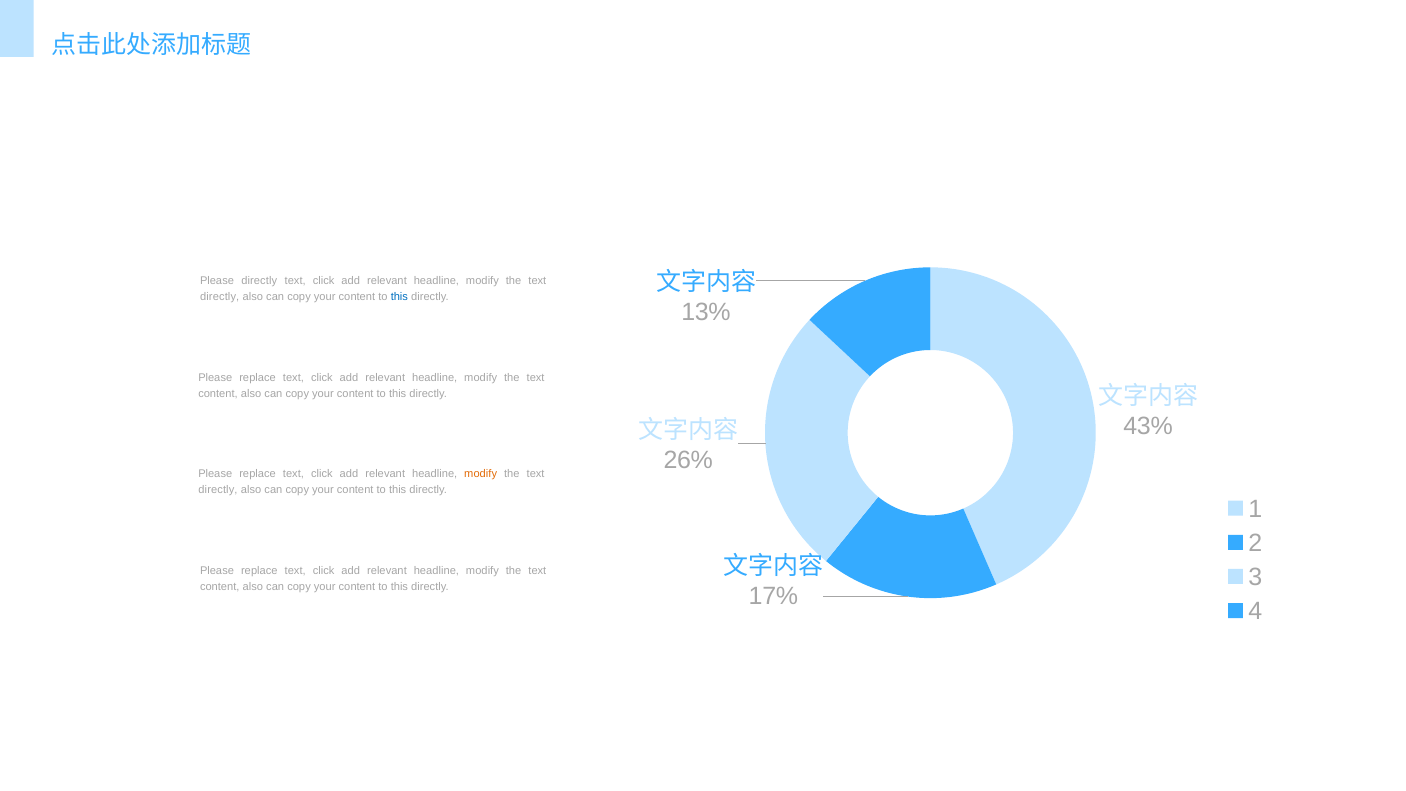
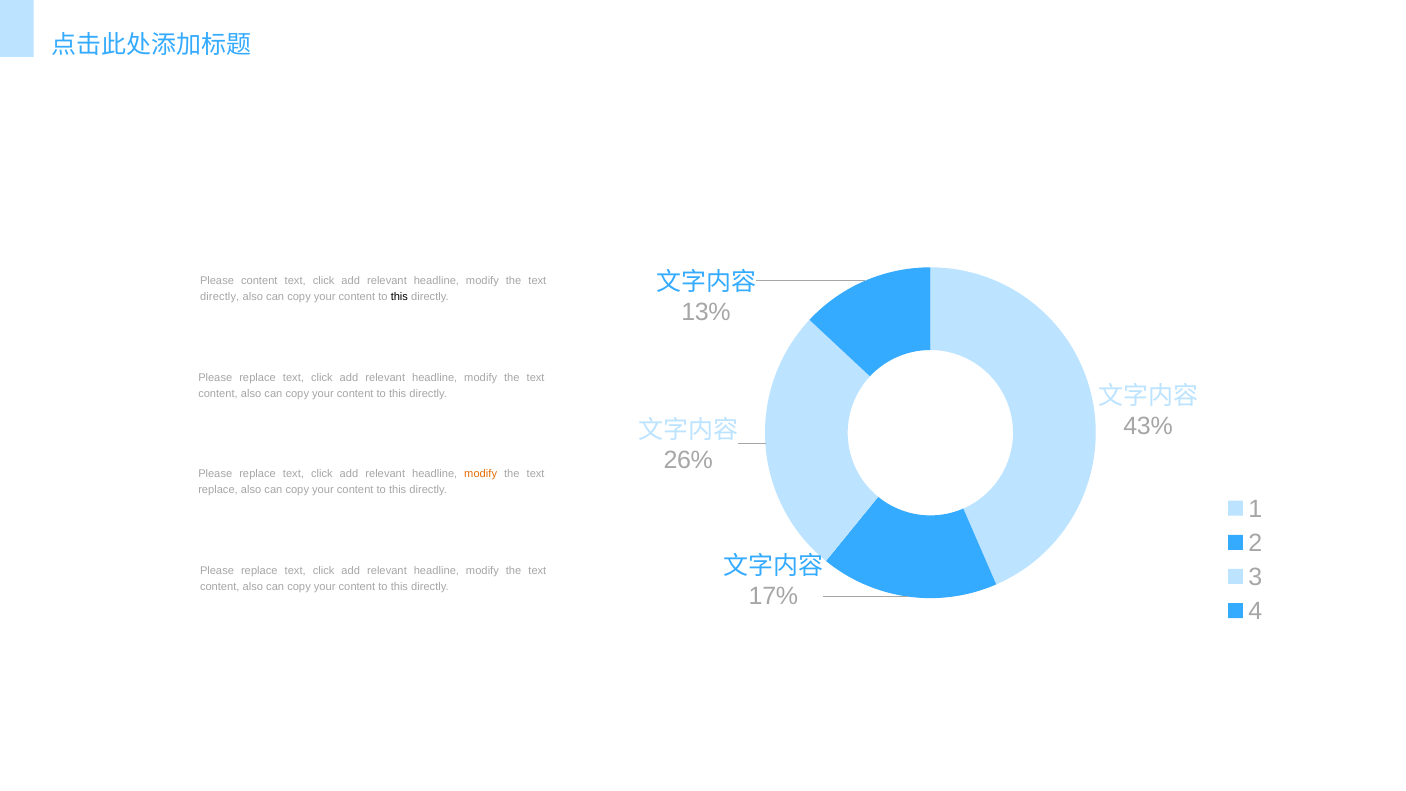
Please directly: directly -> content (259, 281)
this colour: blue -> black (399, 297)
directly: directly -> replace (218, 490)
